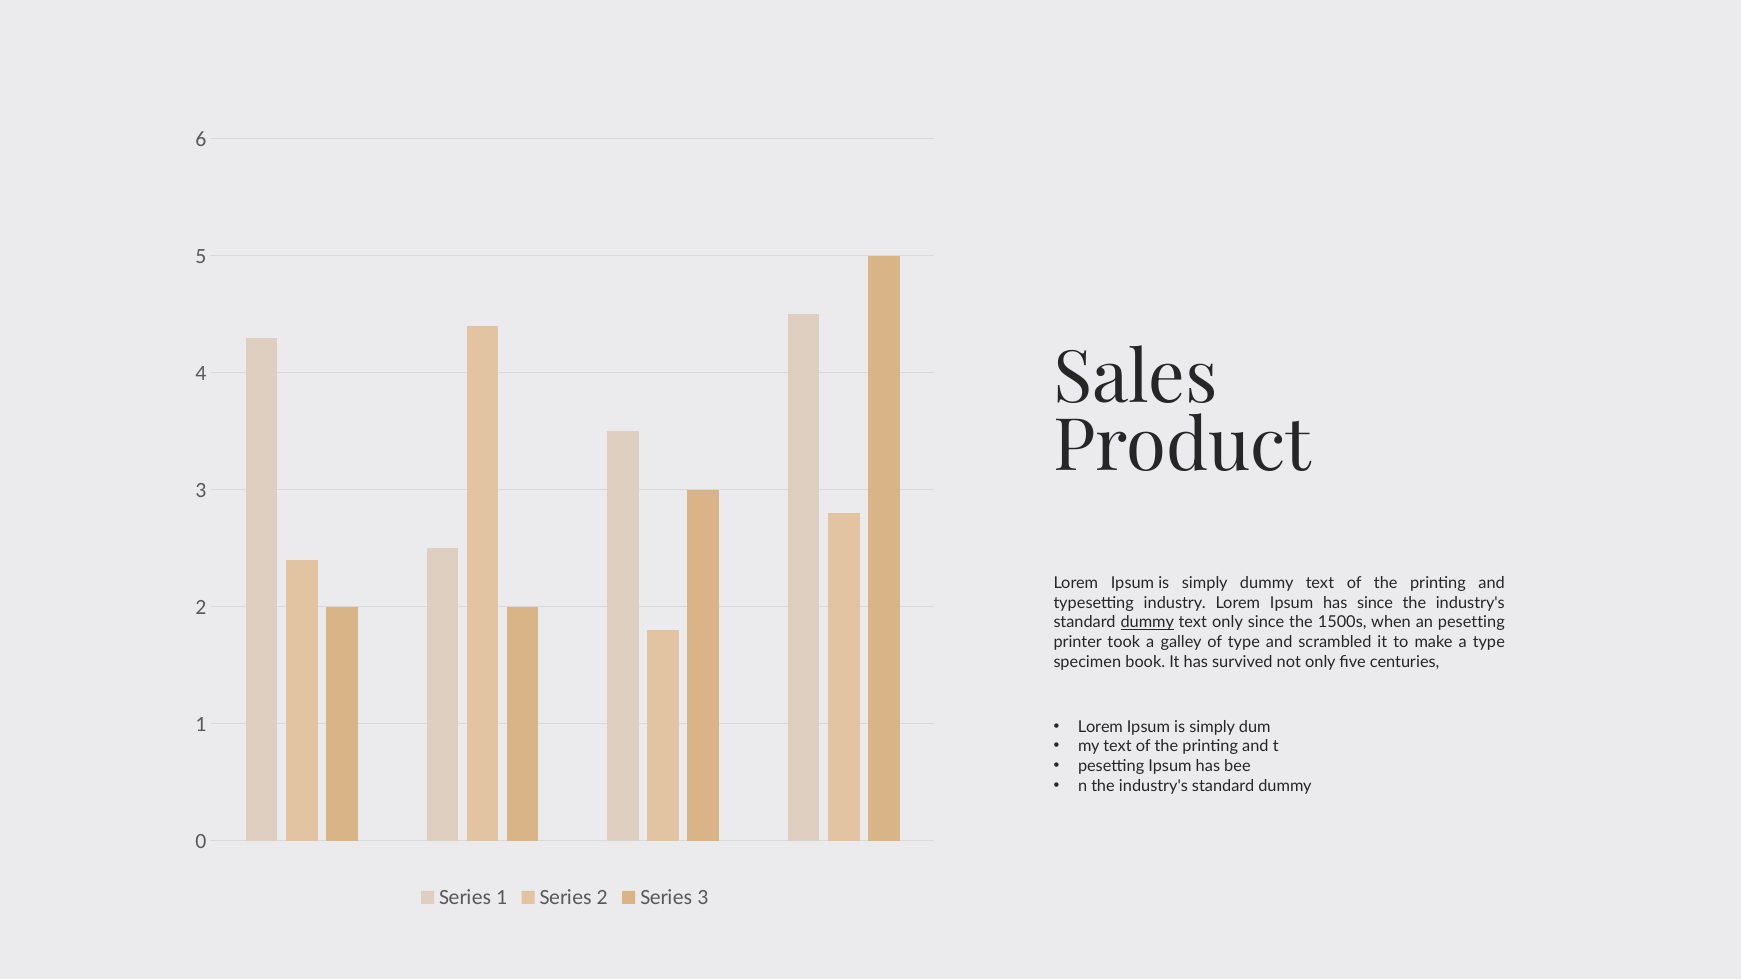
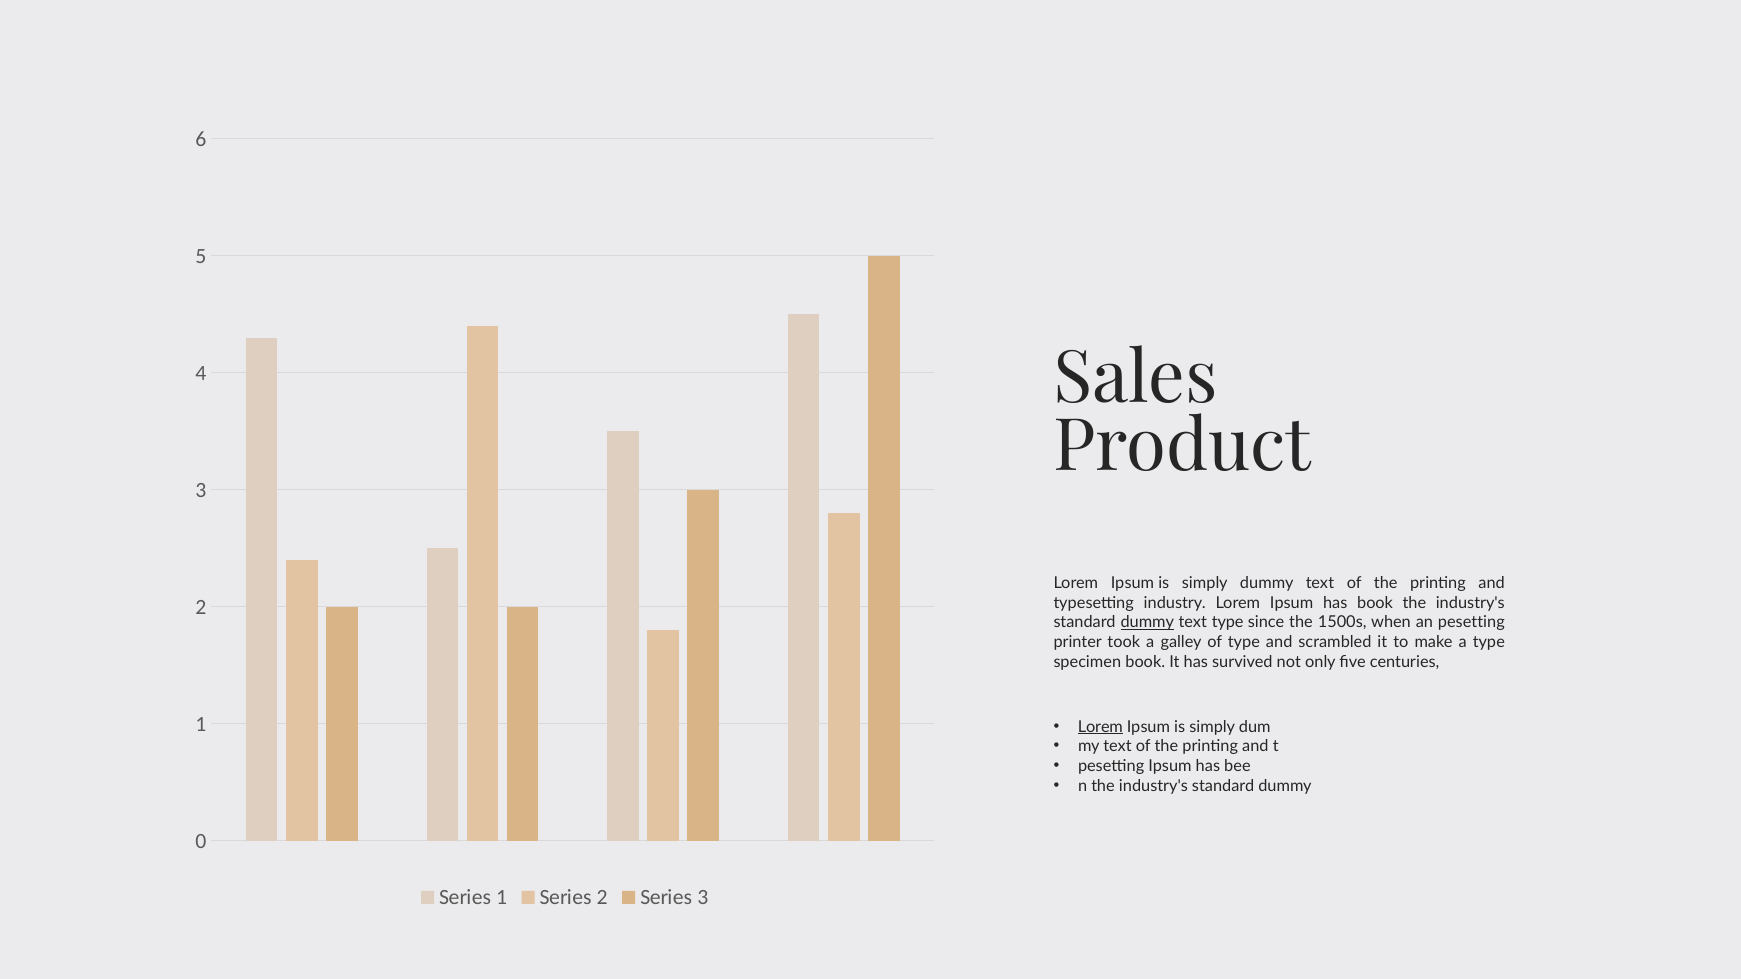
has since: since -> book (1375, 603)
text only: only -> type (1228, 623)
Lorem underline: none -> present (1100, 727)
